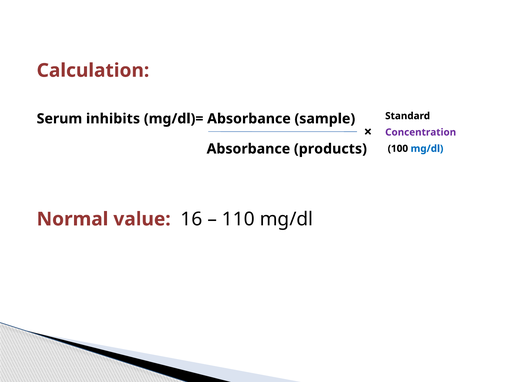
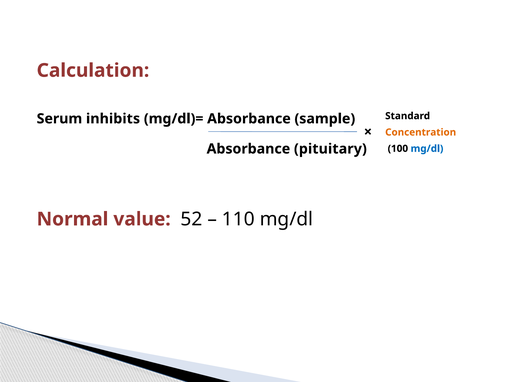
Concentration colour: purple -> orange (421, 132)
products: products -> pituitary (330, 149)
16: 16 -> 52 (192, 219)
